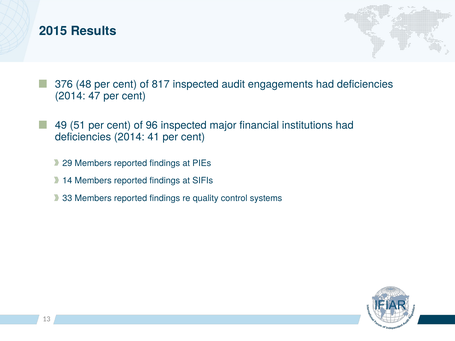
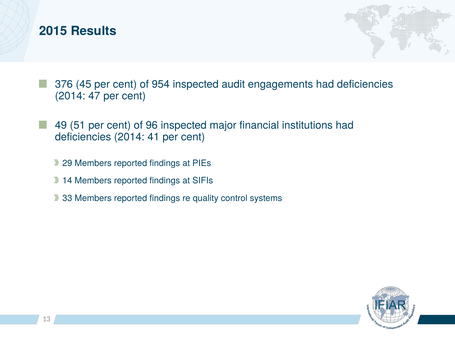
48: 48 -> 45 (84, 84)
817: 817 -> 954 (161, 84)
